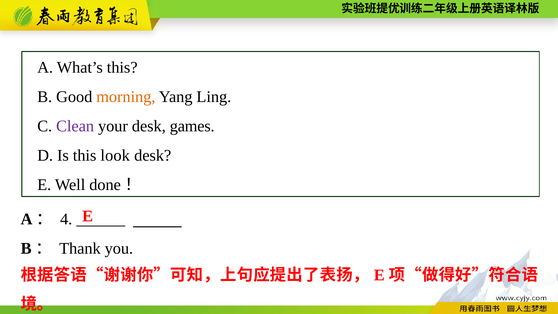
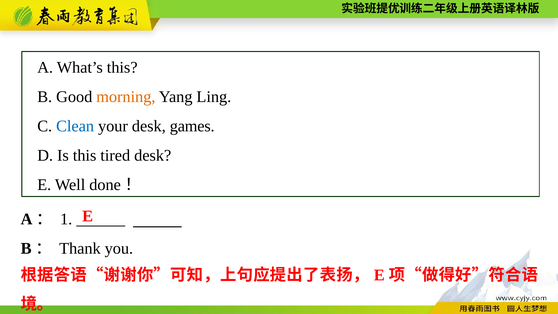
Clean colour: purple -> blue (75, 126)
look: look -> tired (115, 156)
4: 4 -> 1 (66, 219)
